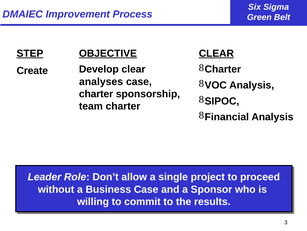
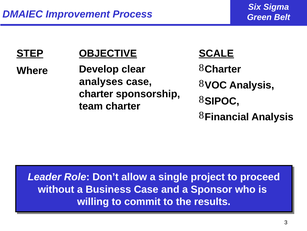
CLEAR: CLEAR -> SCALE (216, 53)
Create: Create -> Where (32, 71)
